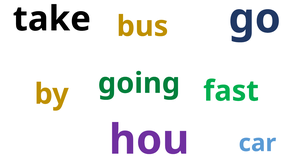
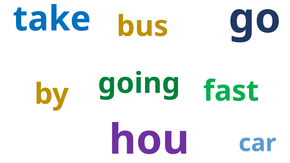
take colour: black -> blue (52, 19)
